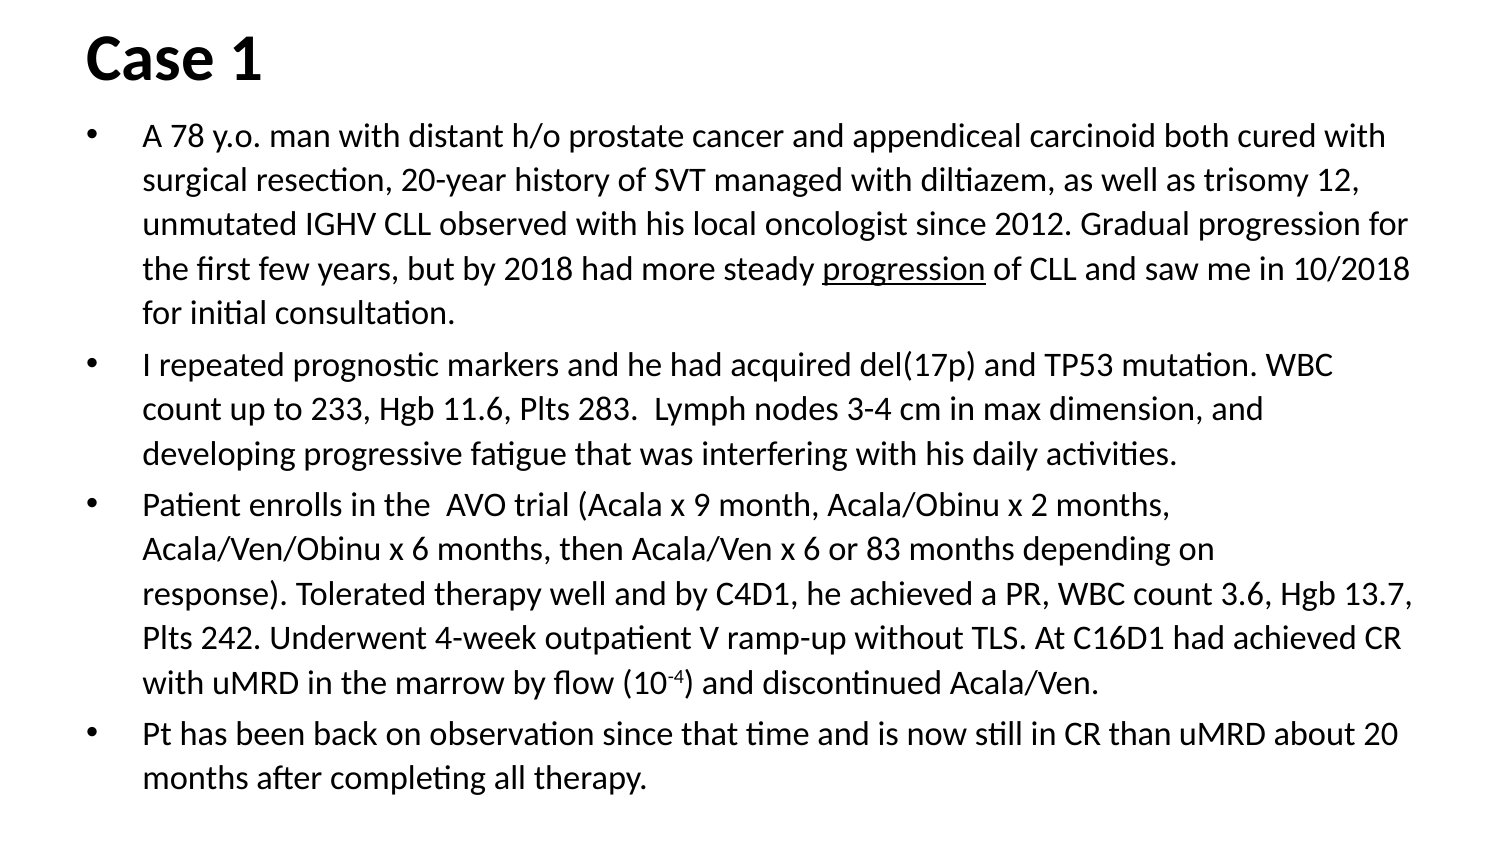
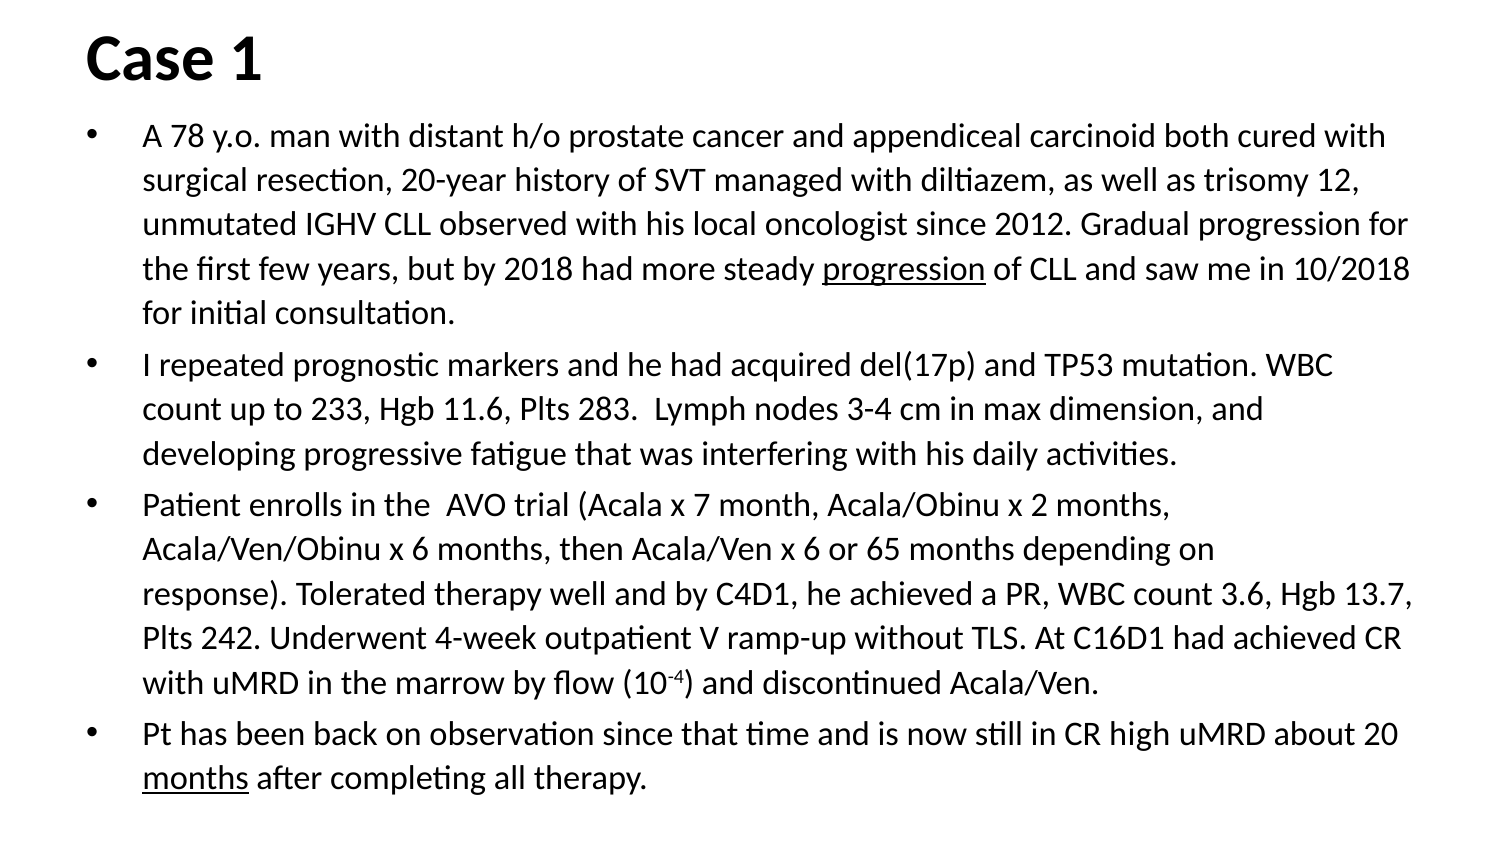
9: 9 -> 7 (702, 505)
83: 83 -> 65 (883, 549)
than: than -> high (1140, 734)
months underline: none -> present (196, 778)
